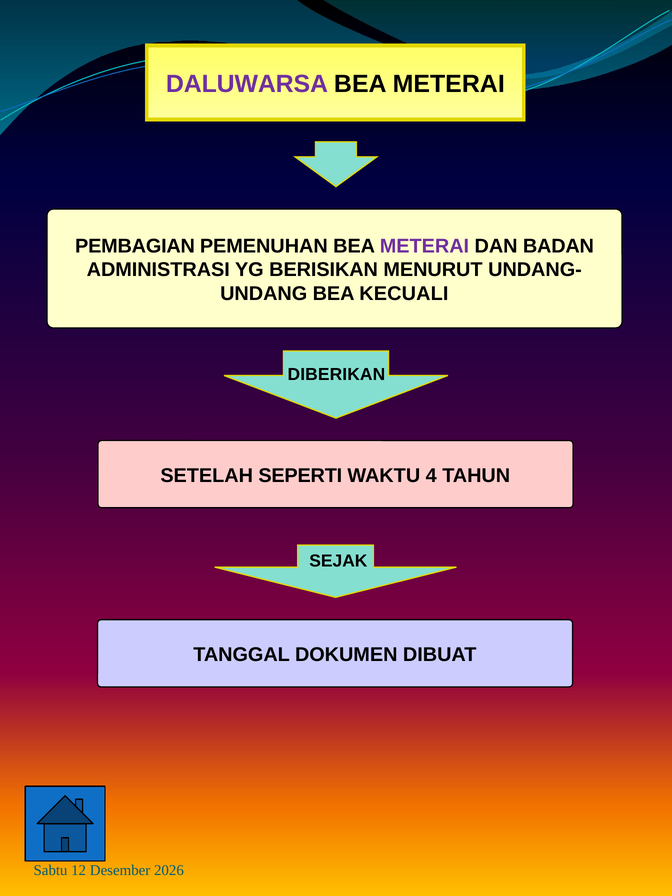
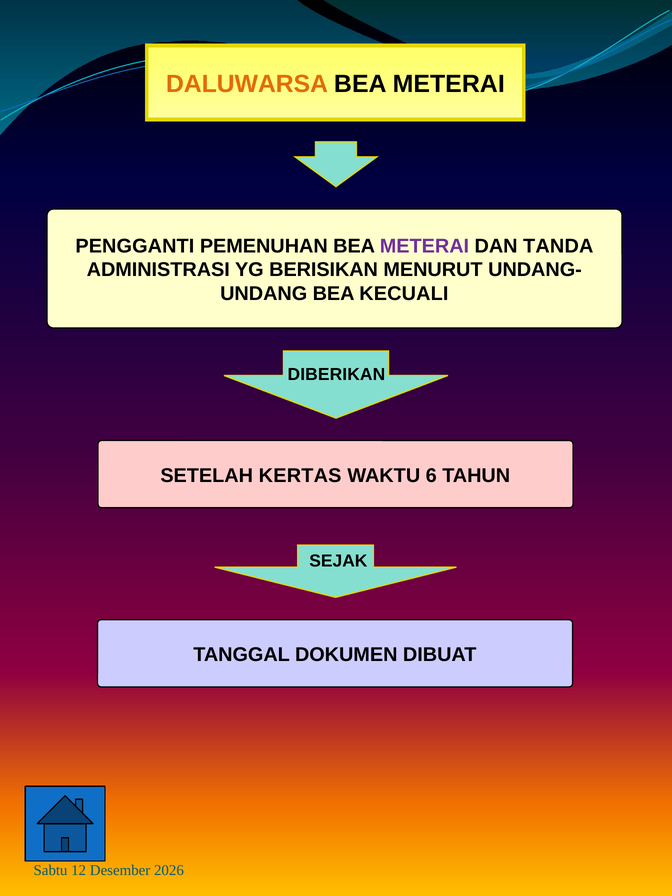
DALUWARSA colour: purple -> orange (247, 84)
PEMBAGIAN: PEMBAGIAN -> PENGGANTI (135, 246)
BADAN: BADAN -> TANDA (558, 246)
SEPERTI: SEPERTI -> KERTAS (300, 475)
4: 4 -> 6 (431, 475)
